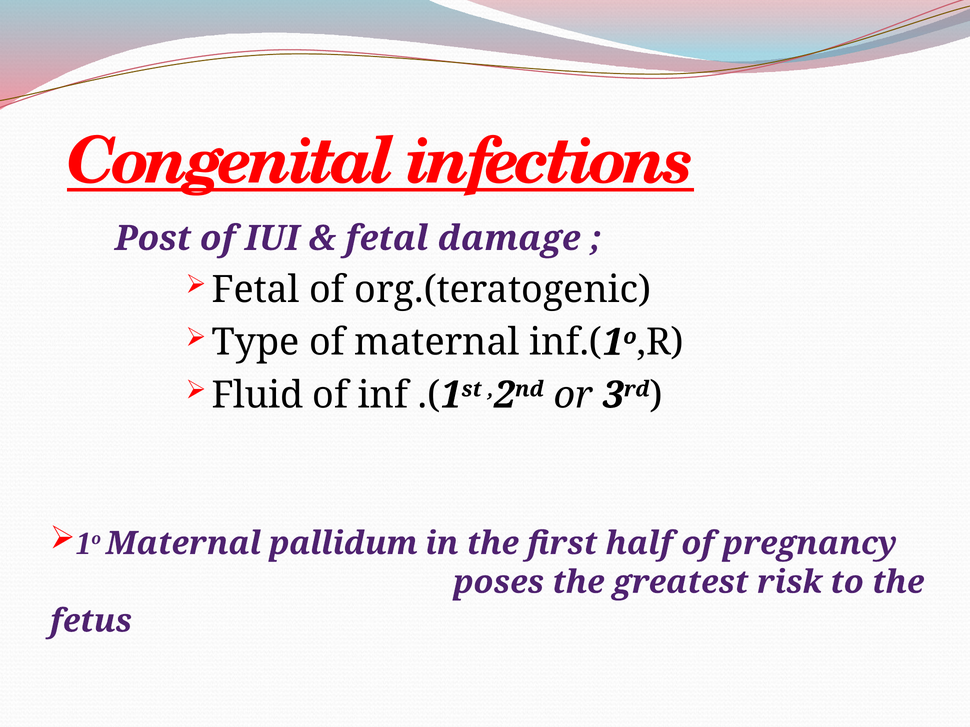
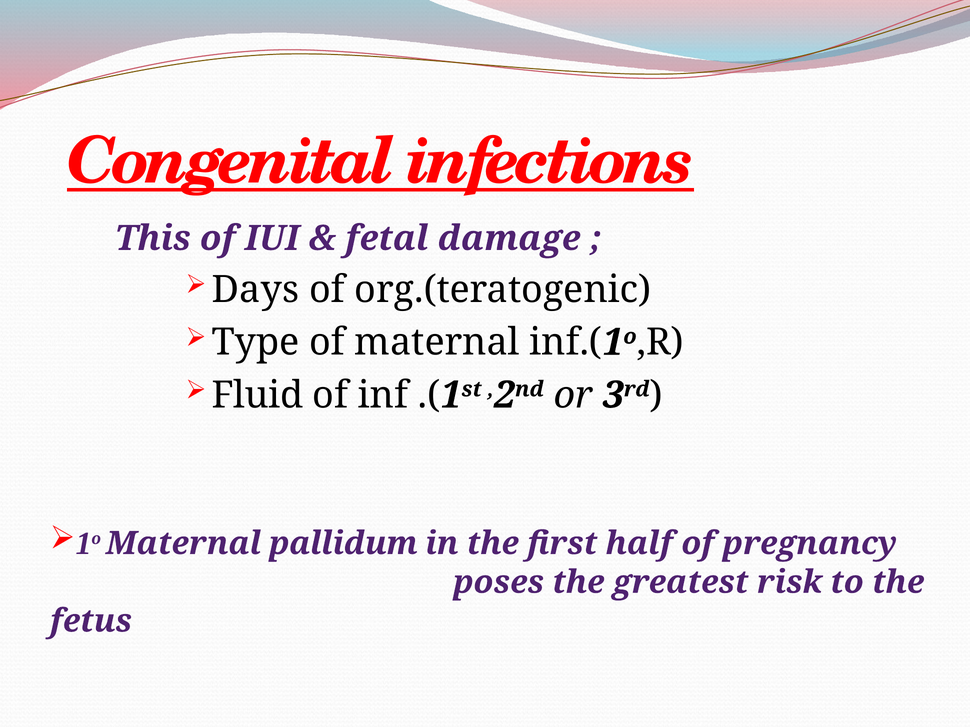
Post: Post -> This (153, 239)
Fetal: Fetal -> Days (255, 290)
